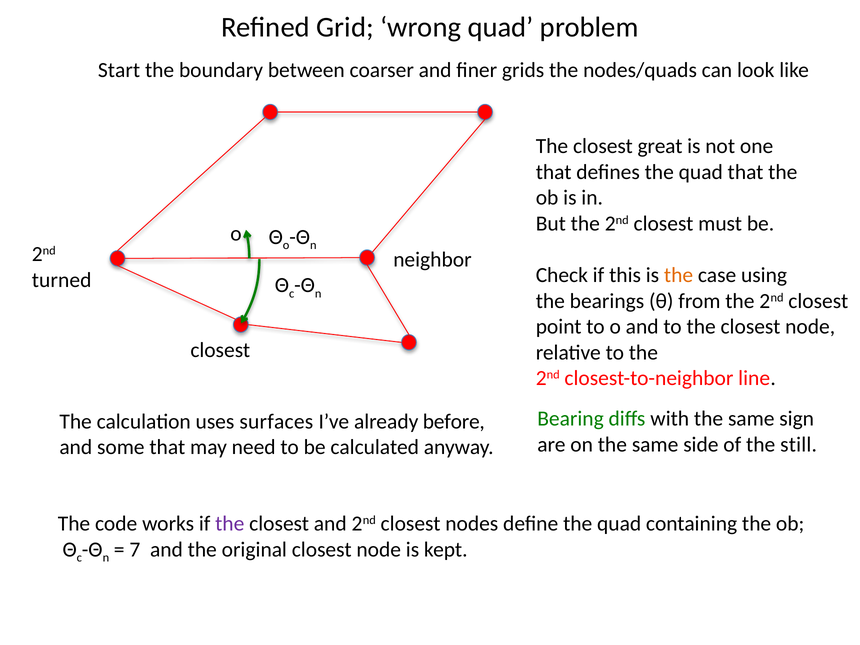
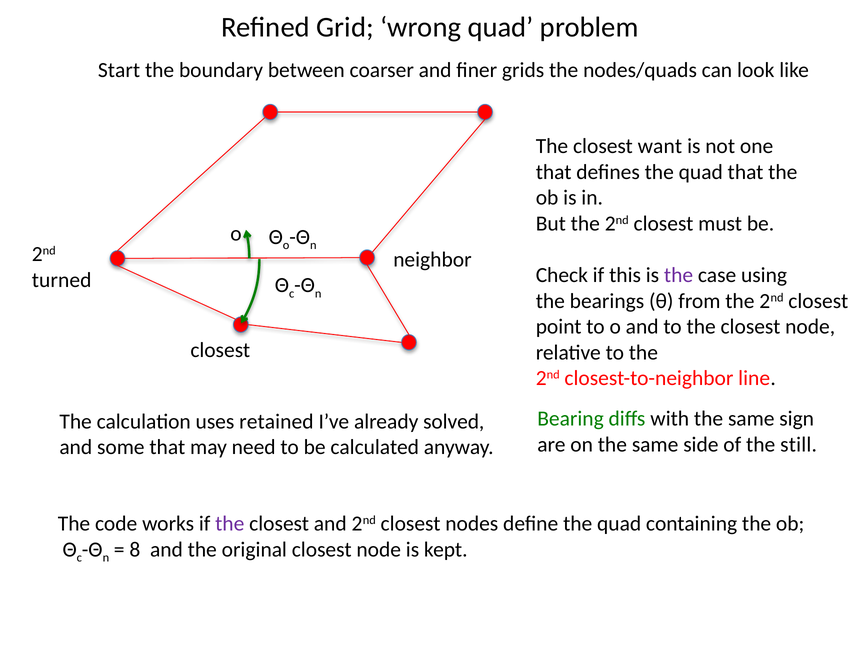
great: great -> want (660, 146)
the colour: orange -> purple (679, 275)
surfaces: surfaces -> retained (276, 422)
before: before -> solved (454, 422)
7: 7 -> 8 (135, 549)
